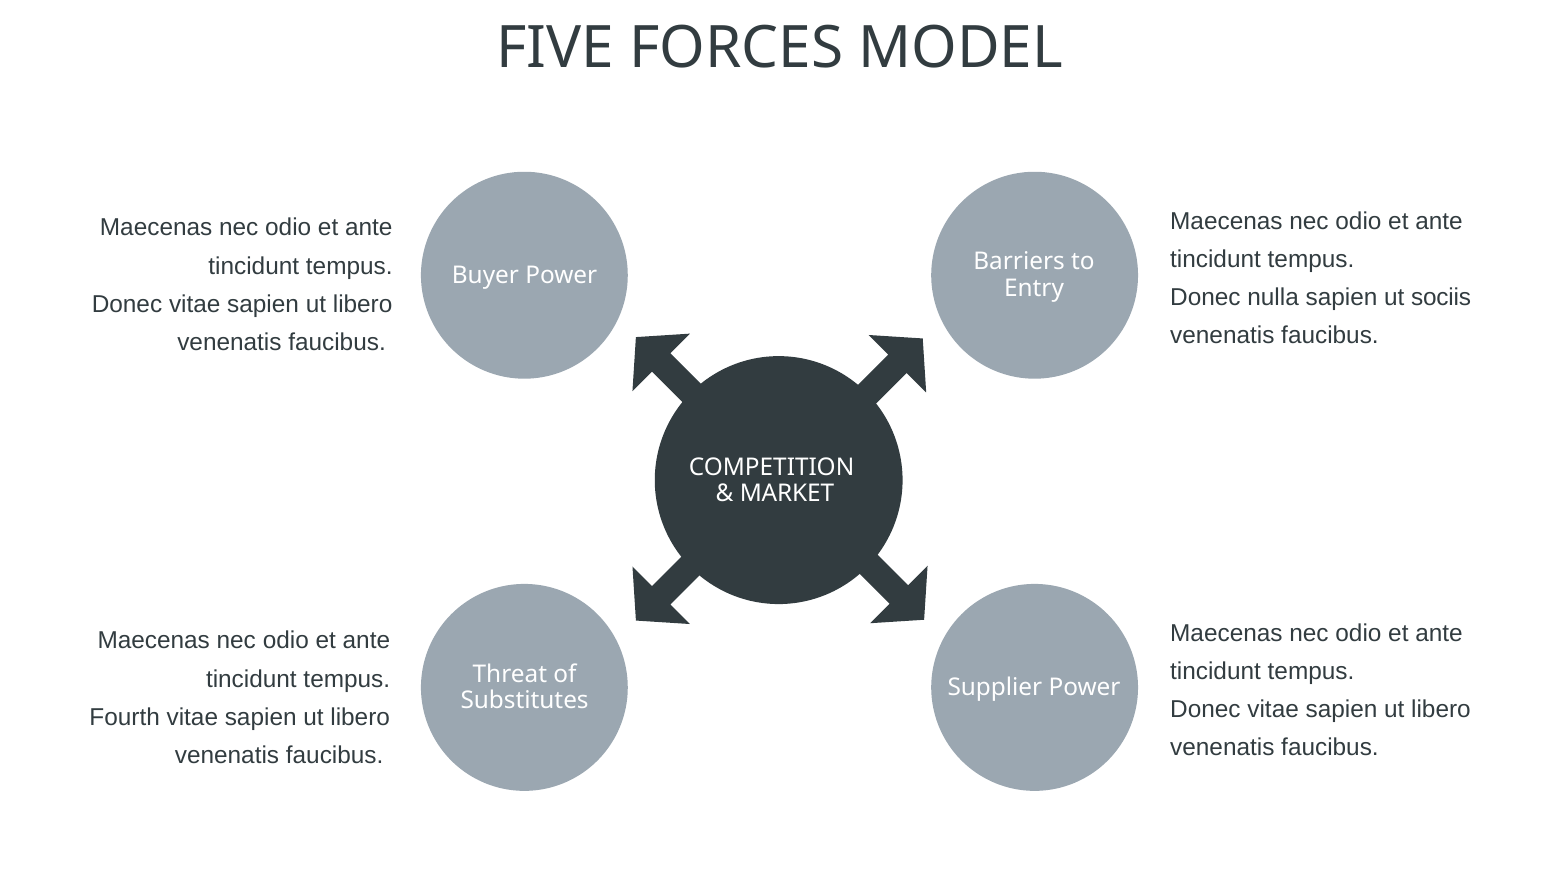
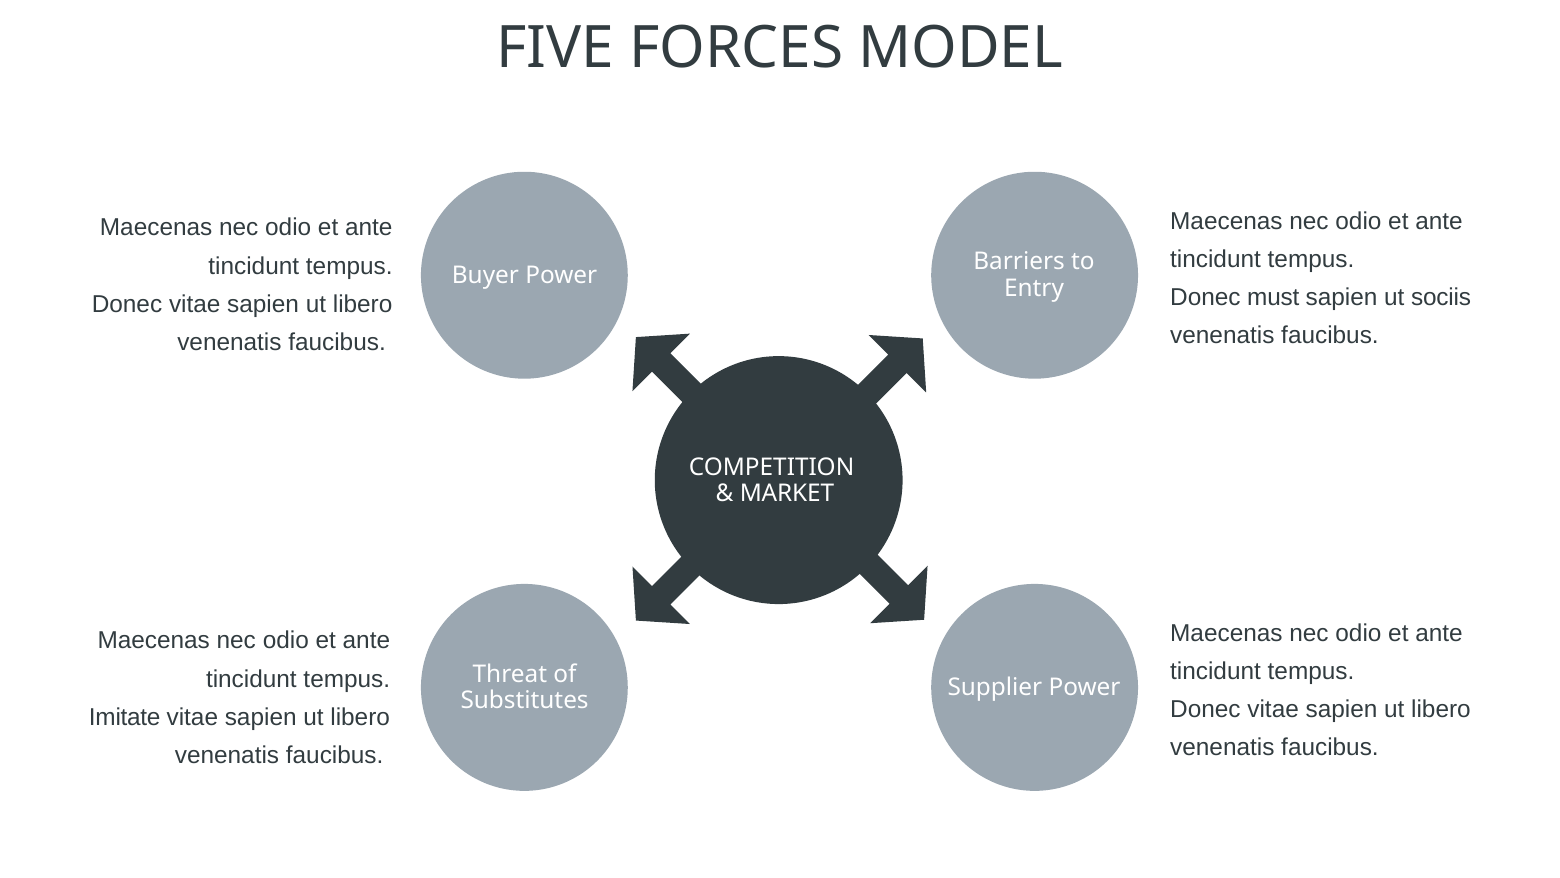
nulla: nulla -> must (1273, 297)
Fourth: Fourth -> Imitate (125, 717)
